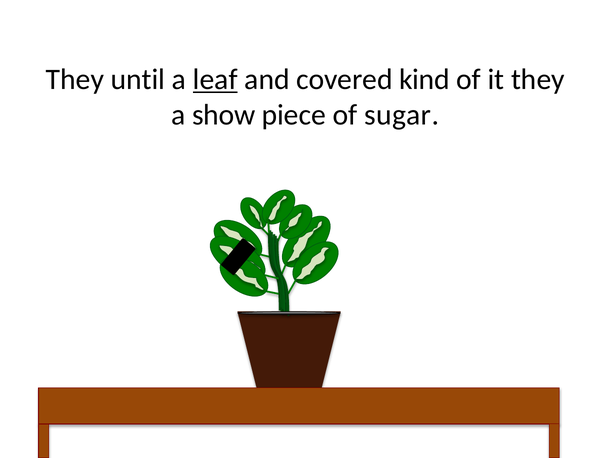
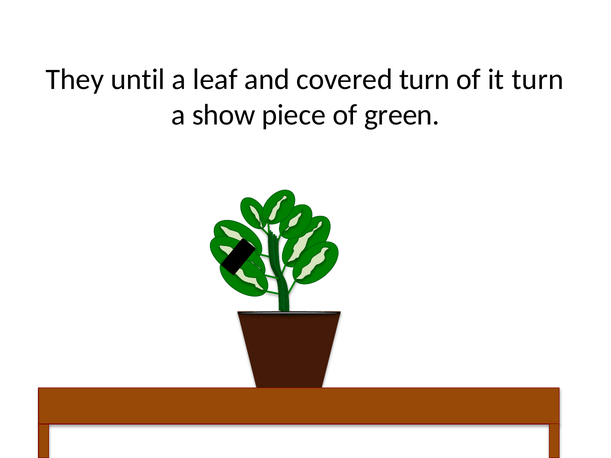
leaf underline: present -> none (215, 79)
covered kind: kind -> turn (425, 79)
it they: they -> turn (538, 79)
sugar: sugar -> green (402, 115)
